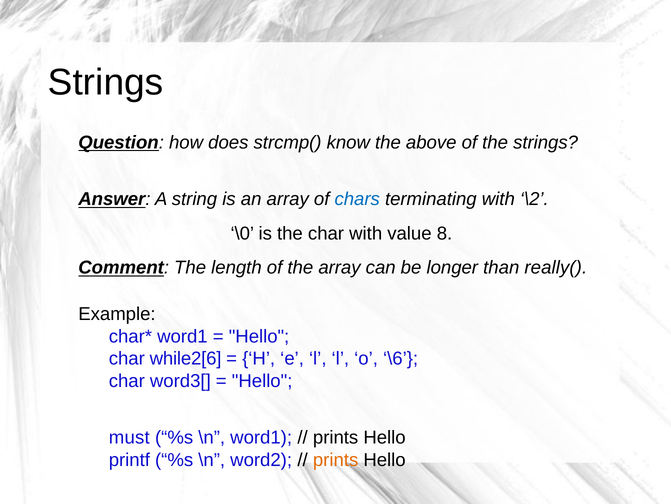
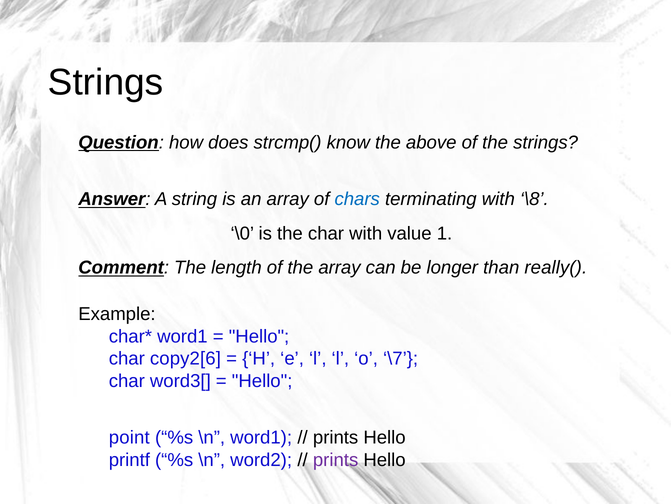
\2: \2 -> \8 (534, 199)
8: 8 -> 1 (444, 233)
while2[6: while2[6 -> copy2[6 (185, 358)
\6: \6 -> \7 (401, 358)
must: must -> point (129, 437)
prints colour: orange -> purple (336, 459)
